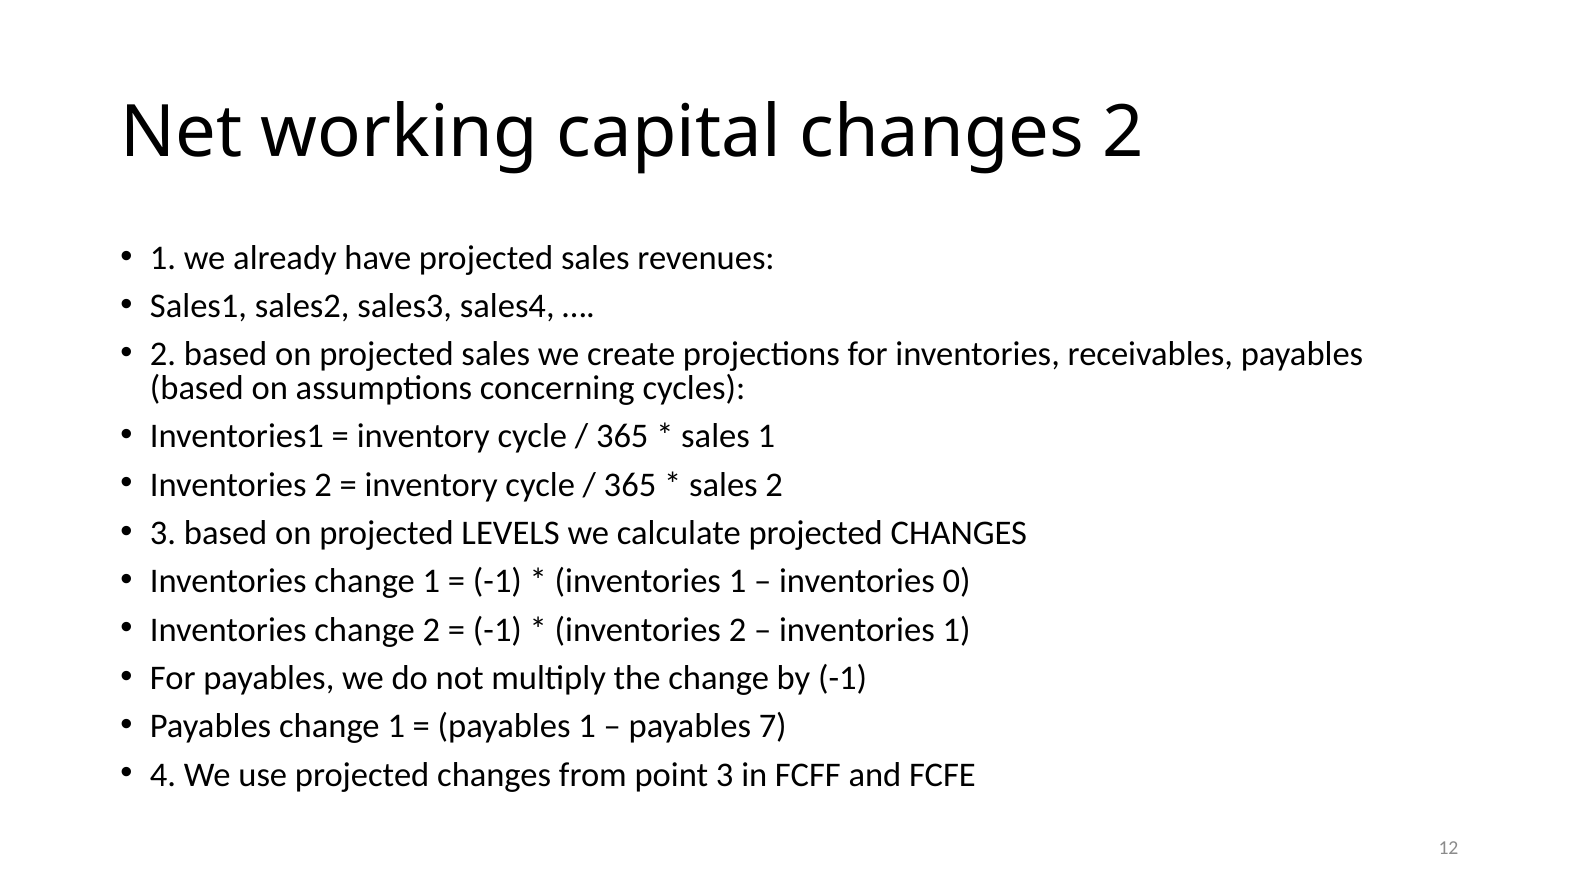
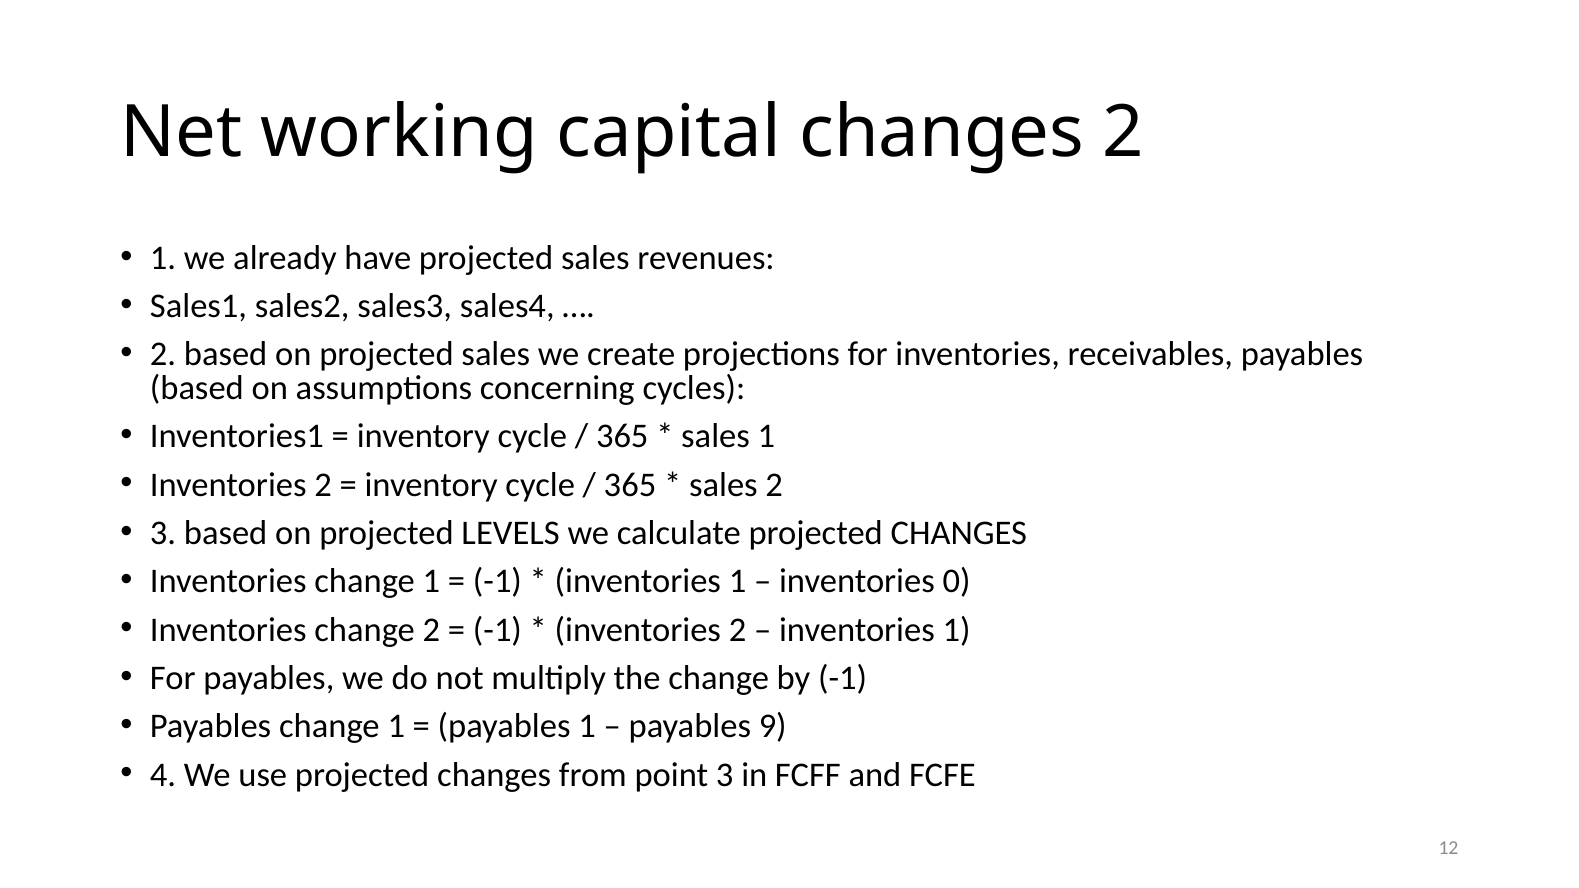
7: 7 -> 9 (773, 727)
